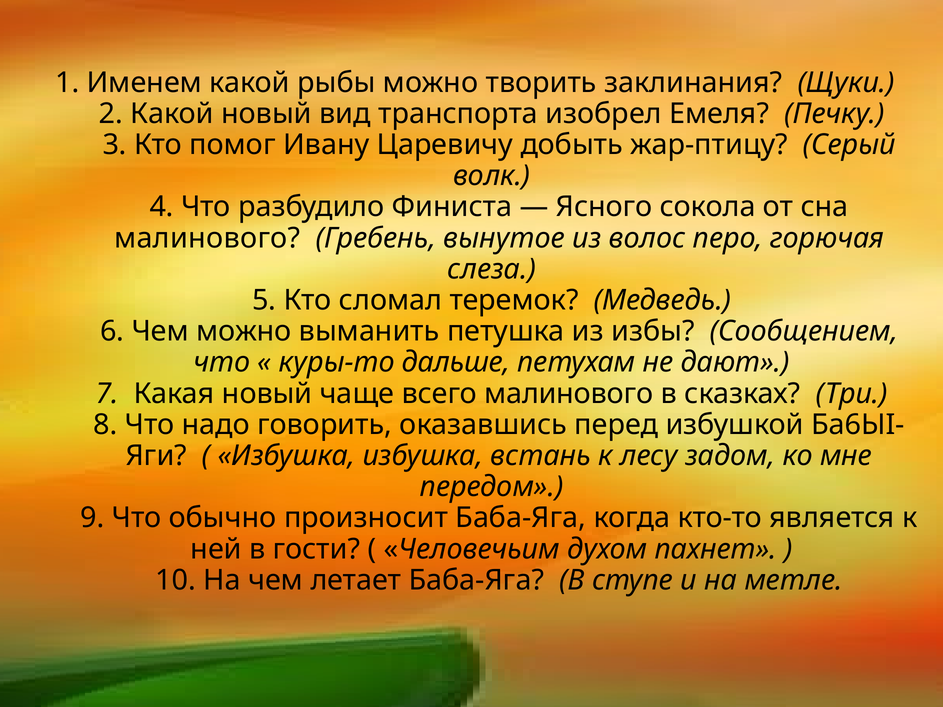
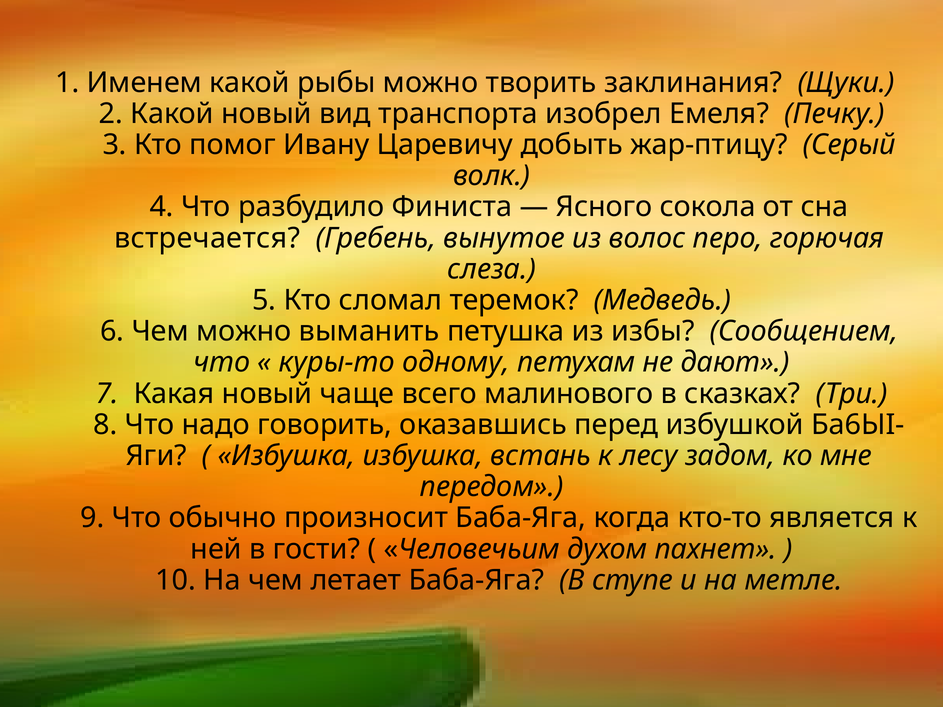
малинового: малинового -> встречается (207, 238)
дальше: дальше -> одному (456, 363)
